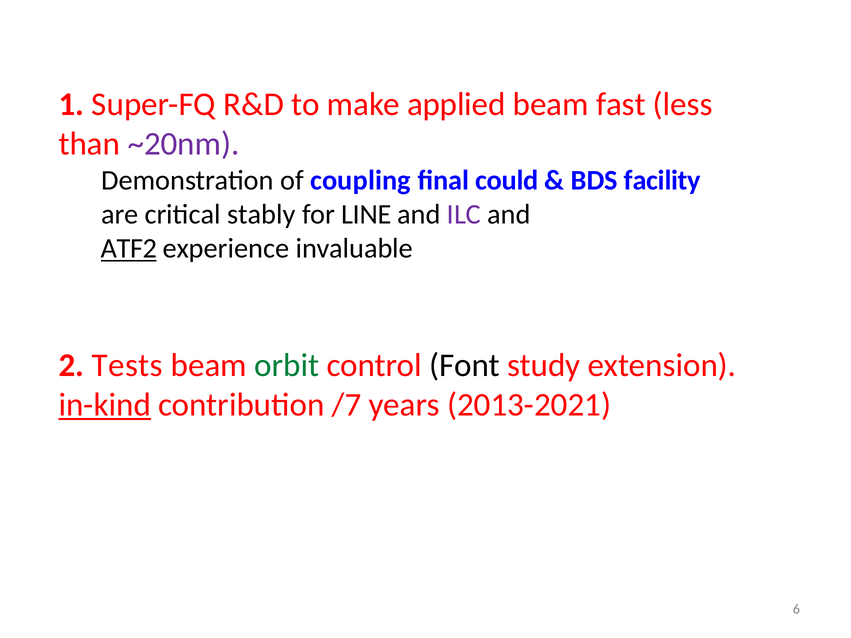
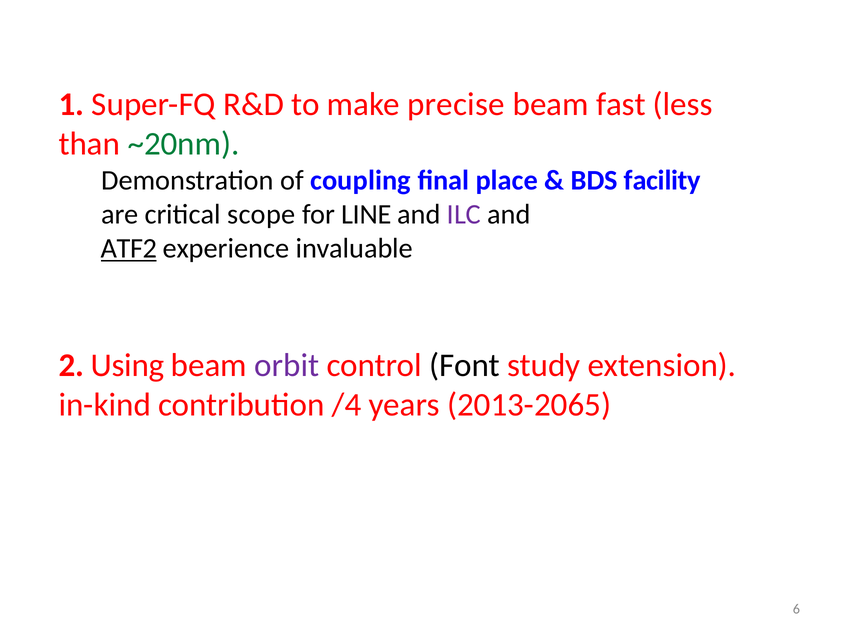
applied: applied -> precise (456, 104)
~20nm colour: purple -> green (184, 144)
could: could -> place (507, 181)
stably: stably -> scope (261, 215)
Tests: Tests -> Using (128, 365)
orbit colour: green -> purple (287, 365)
in-kind underline: present -> none (105, 405)
/7: /7 -> /4 (347, 405)
2013-2021: 2013-2021 -> 2013-2065 (529, 405)
